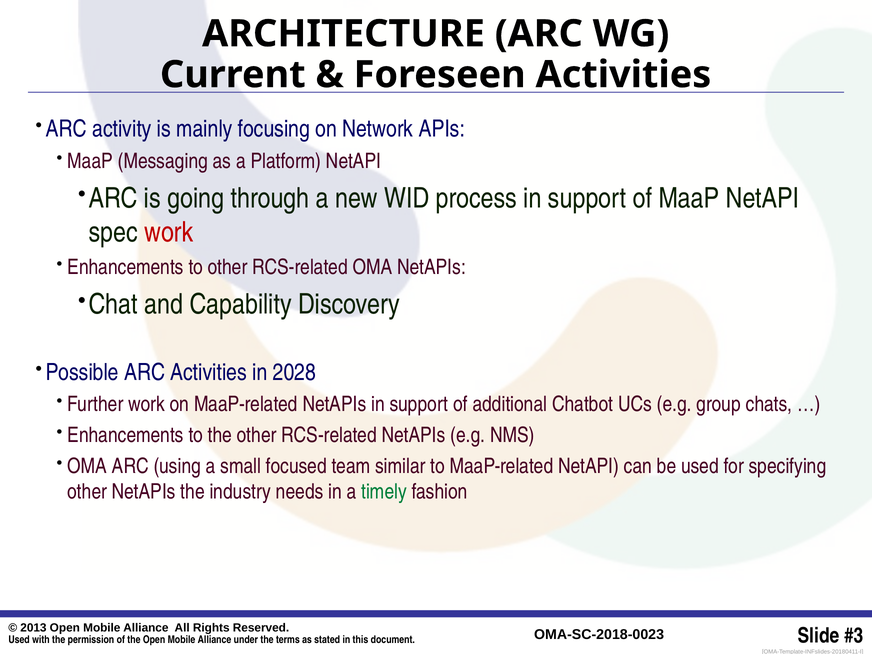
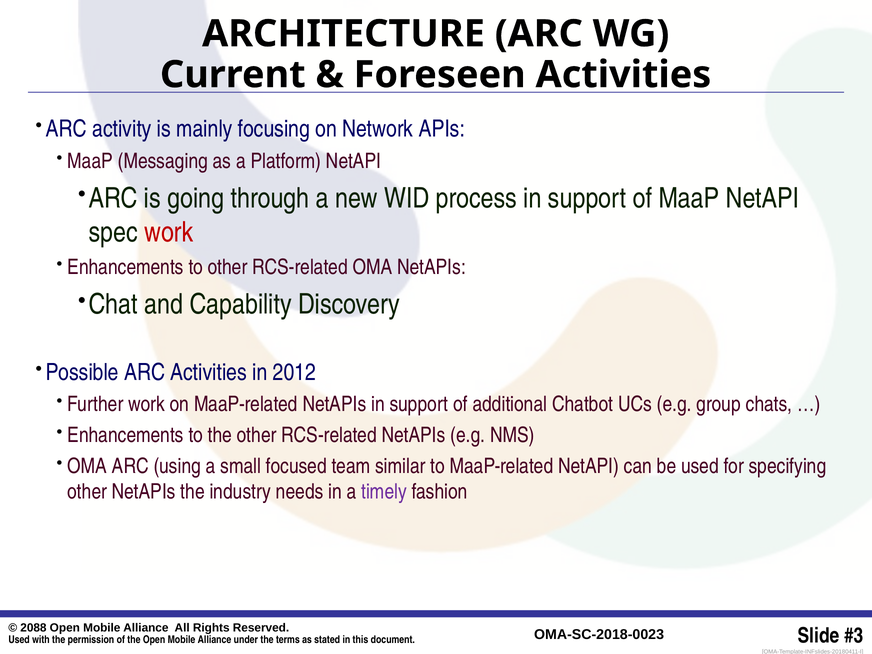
2028: 2028 -> 2012 (294, 372)
timely colour: green -> purple (384, 492)
2013: 2013 -> 2088 (33, 628)
